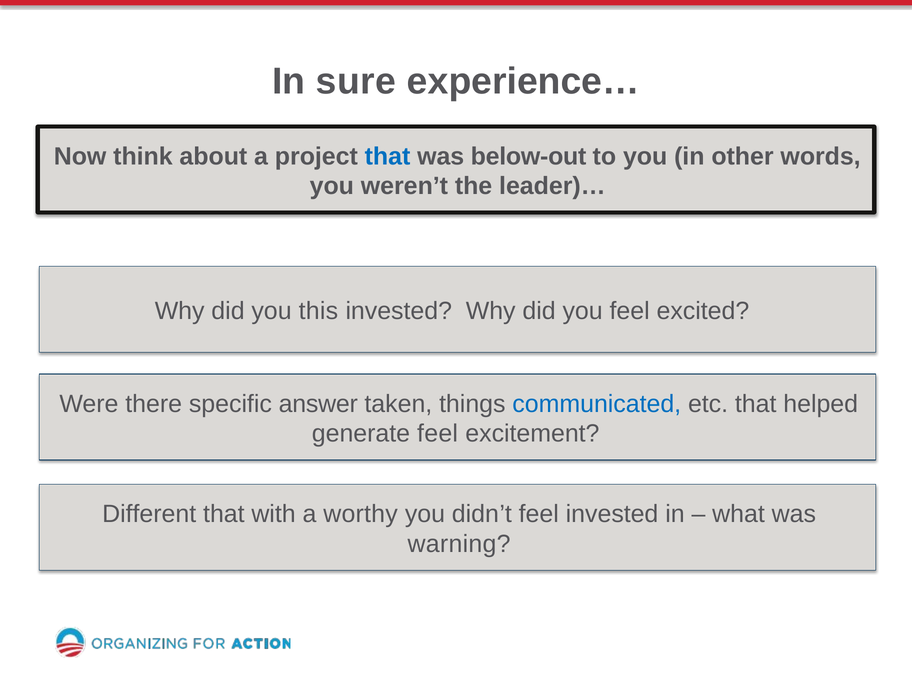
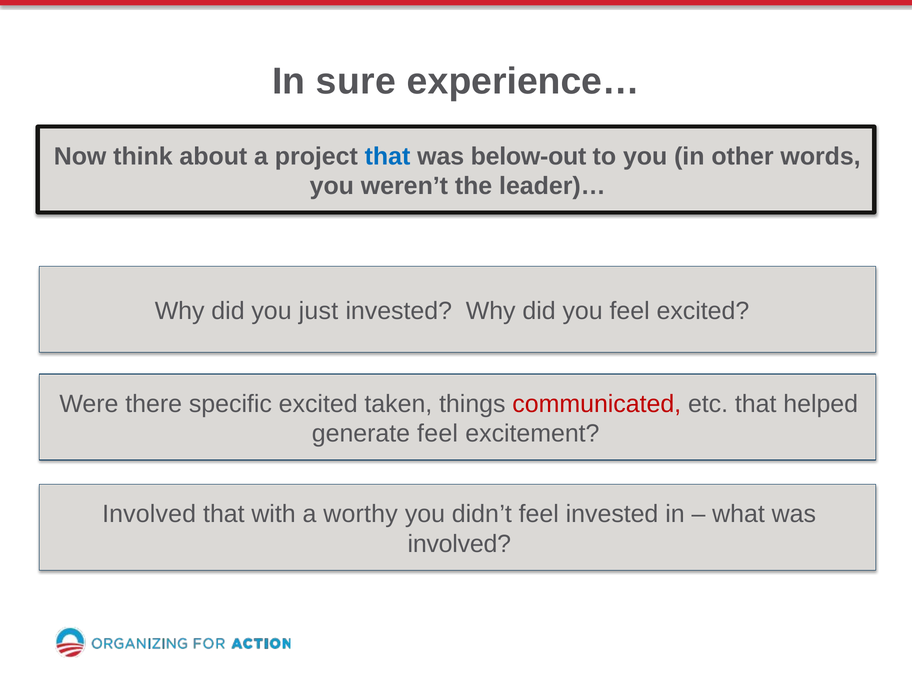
this: this -> just (318, 311)
specific answer: answer -> excited (318, 404)
communicated colour: blue -> red (597, 404)
Different: Different -> Involved (149, 514)
warning: warning -> involved (459, 544)
